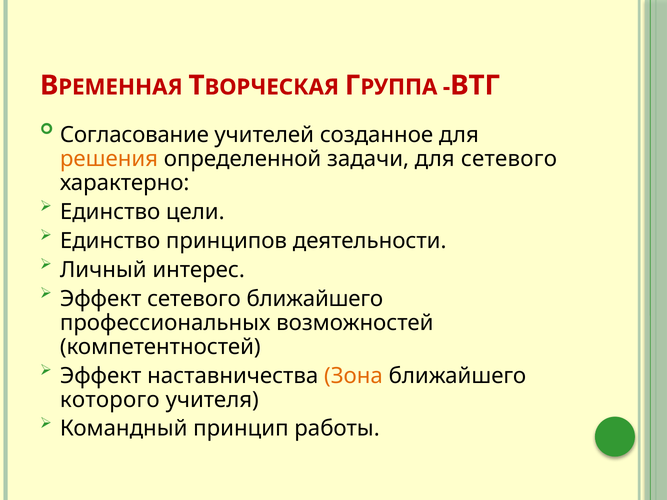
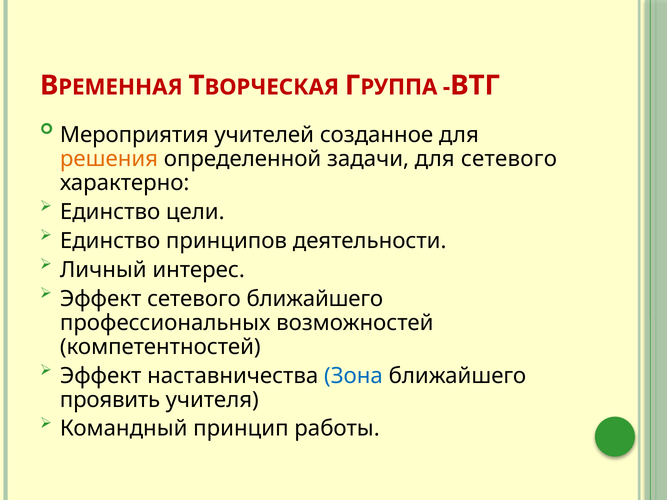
Согласование: Согласование -> Мероприятия (134, 135)
Зона colour: orange -> blue (353, 376)
которого: которого -> проявить (110, 400)
